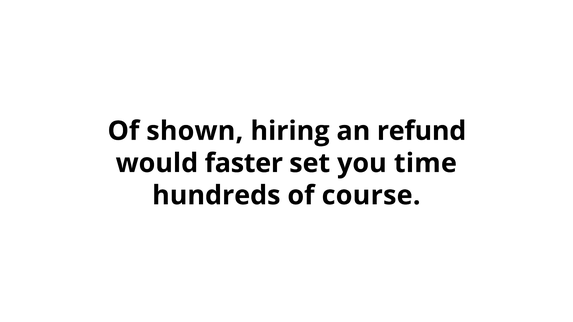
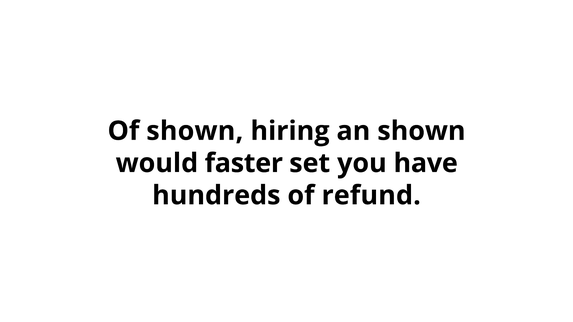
an refund: refund -> shown (421, 131)
time: time -> have (426, 163)
course: course -> refund (371, 196)
